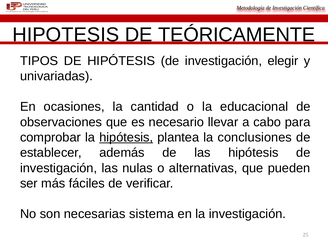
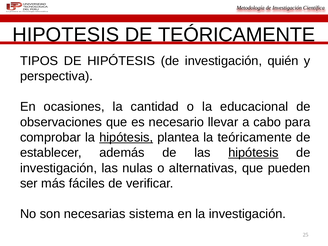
elegir: elegir -> quién (283, 61)
univariadas: univariadas -> perspectiva (56, 76)
la conclusiones: conclusiones -> teóricamente (255, 137)
hipótesis underline: none -> present (253, 153)
